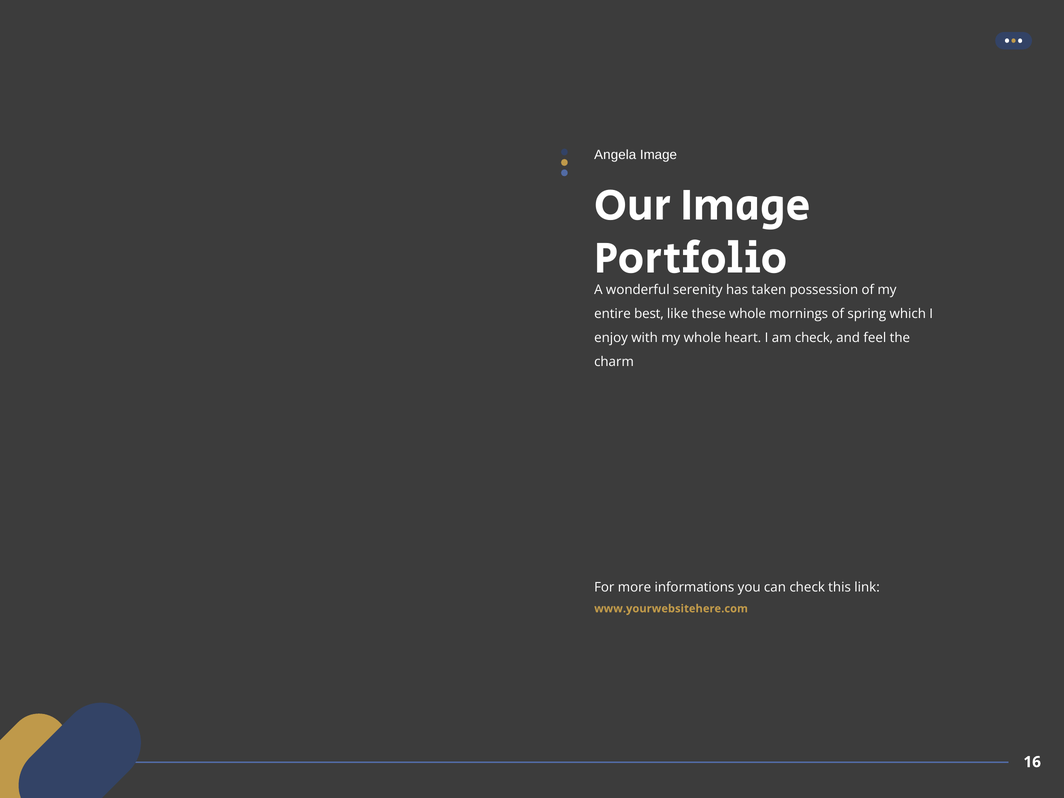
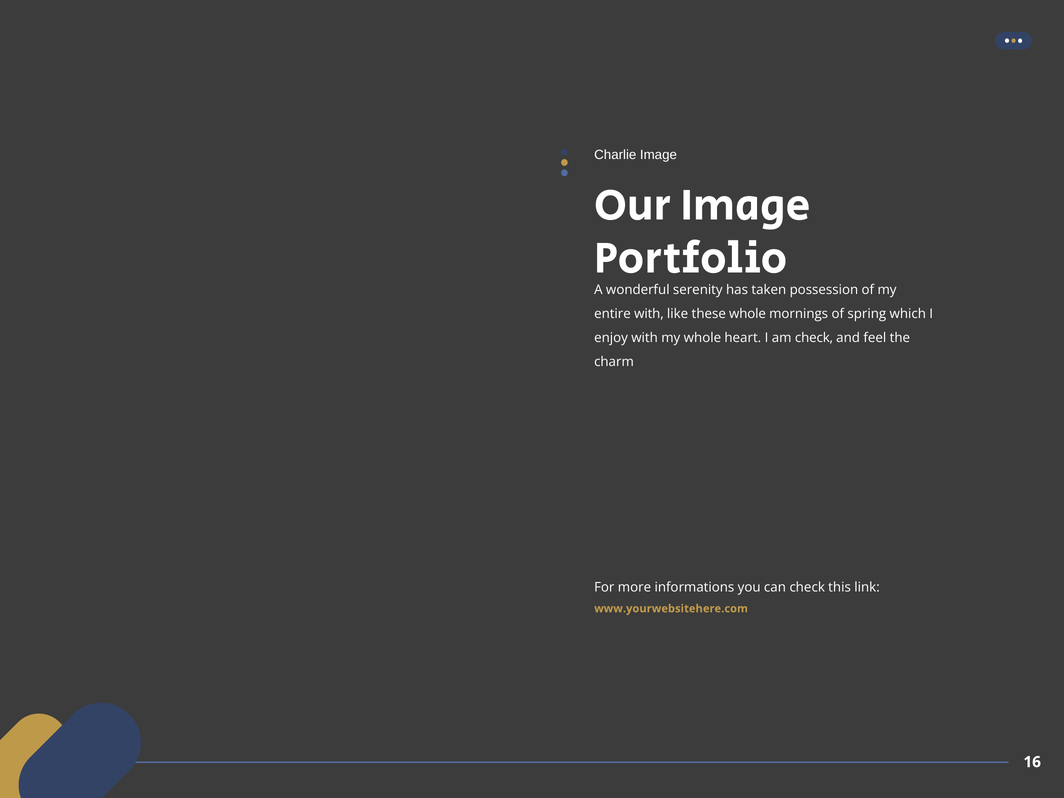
Angela: Angela -> Charlie (615, 155)
entire best: best -> with (649, 314)
